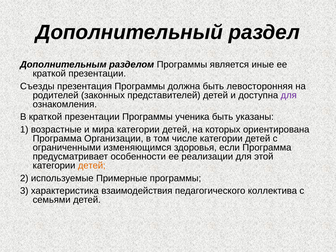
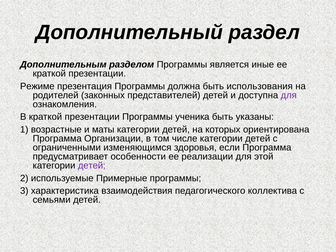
Съезды: Съезды -> Режиме (37, 86)
левосторонняя: левосторонняя -> использования (260, 86)
мира: мира -> маты (103, 130)
детей colour: orange -> purple (92, 165)
